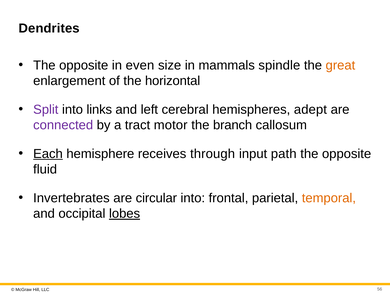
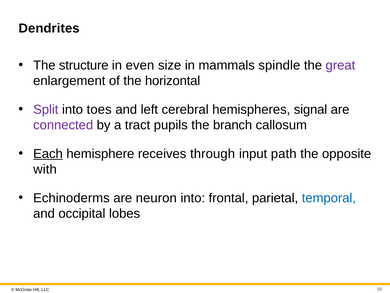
opposite: opposite -> structure (84, 65)
great colour: orange -> purple (340, 65)
links: links -> toes (99, 109)
adept: adept -> signal (311, 109)
motor: motor -> pupils (171, 125)
fluid: fluid -> with (45, 169)
Invertebrates: Invertebrates -> Echinoderms (71, 198)
circular: circular -> neuron (156, 198)
temporal colour: orange -> blue (329, 198)
lobes underline: present -> none (125, 213)
